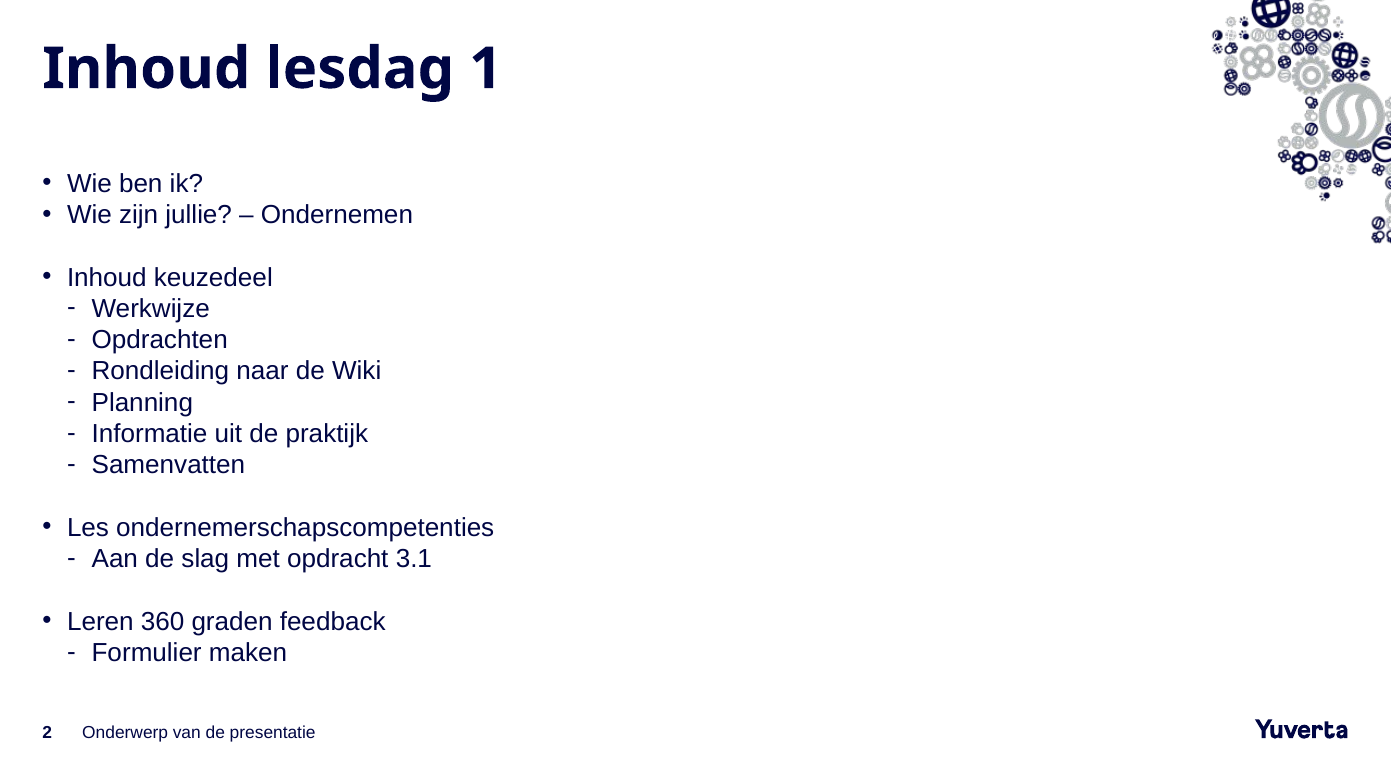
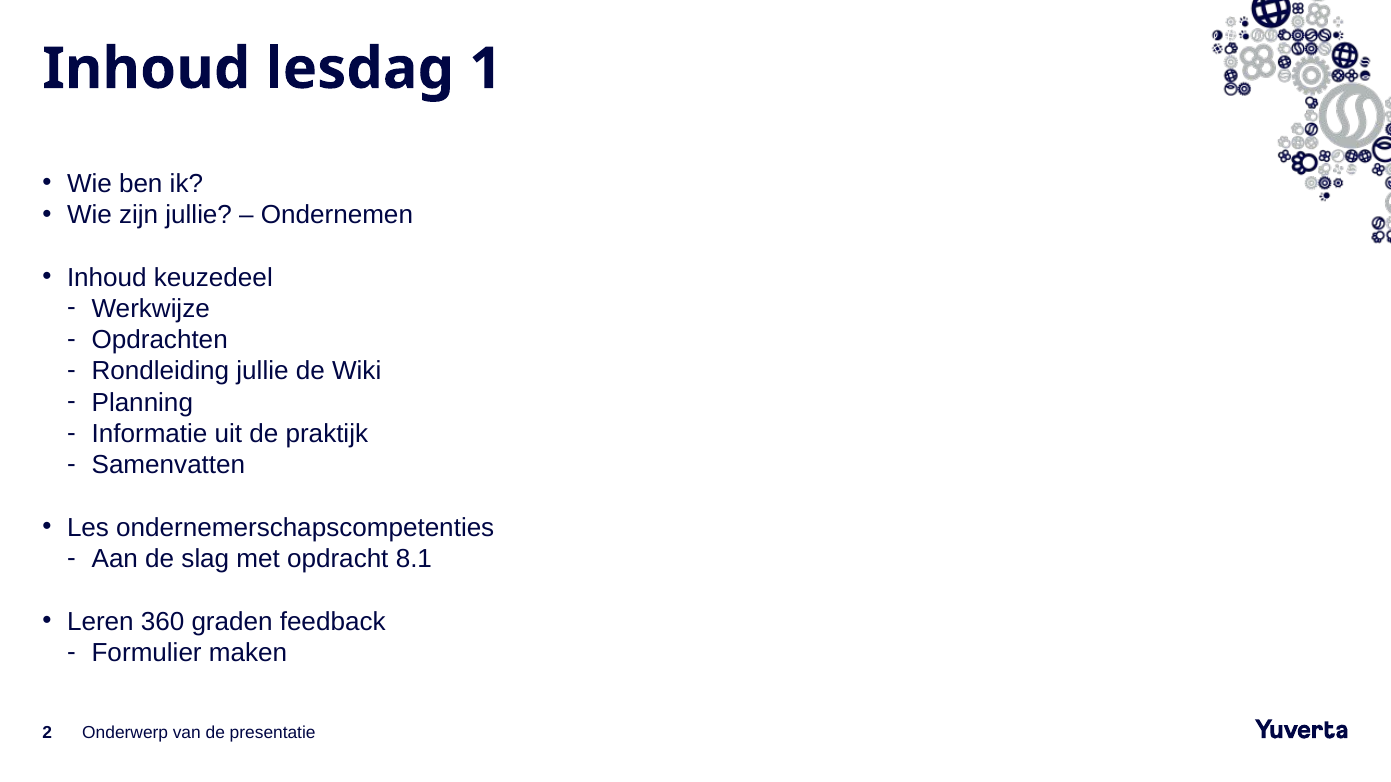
Rondleiding naar: naar -> jullie (263, 372)
3.1: 3.1 -> 8.1 (414, 559)
